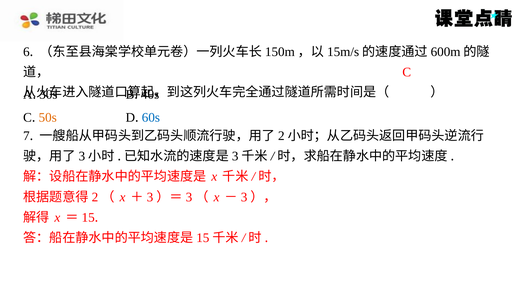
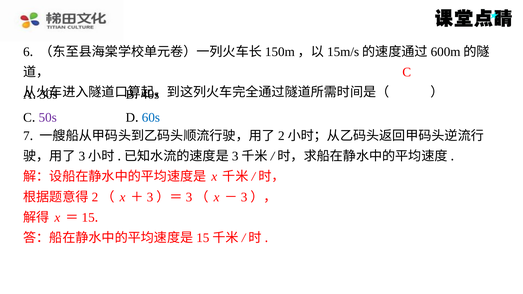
50s colour: orange -> purple (48, 118)
